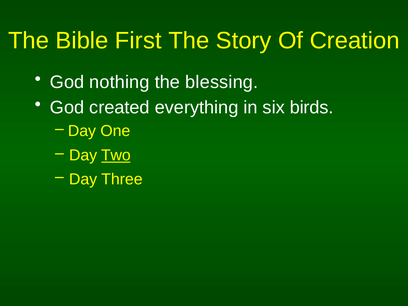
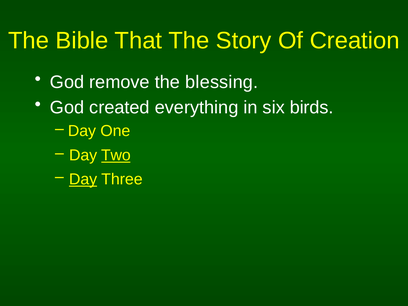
First: First -> That (138, 41)
nothing: nothing -> remove (120, 82)
Day underline: none -> present (83, 179)
